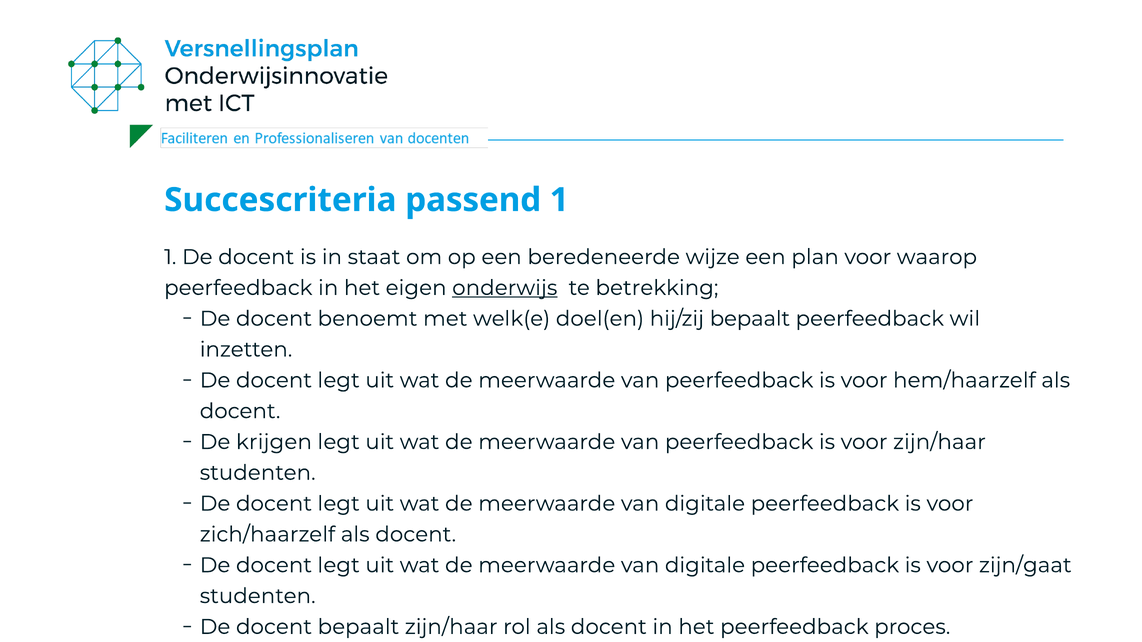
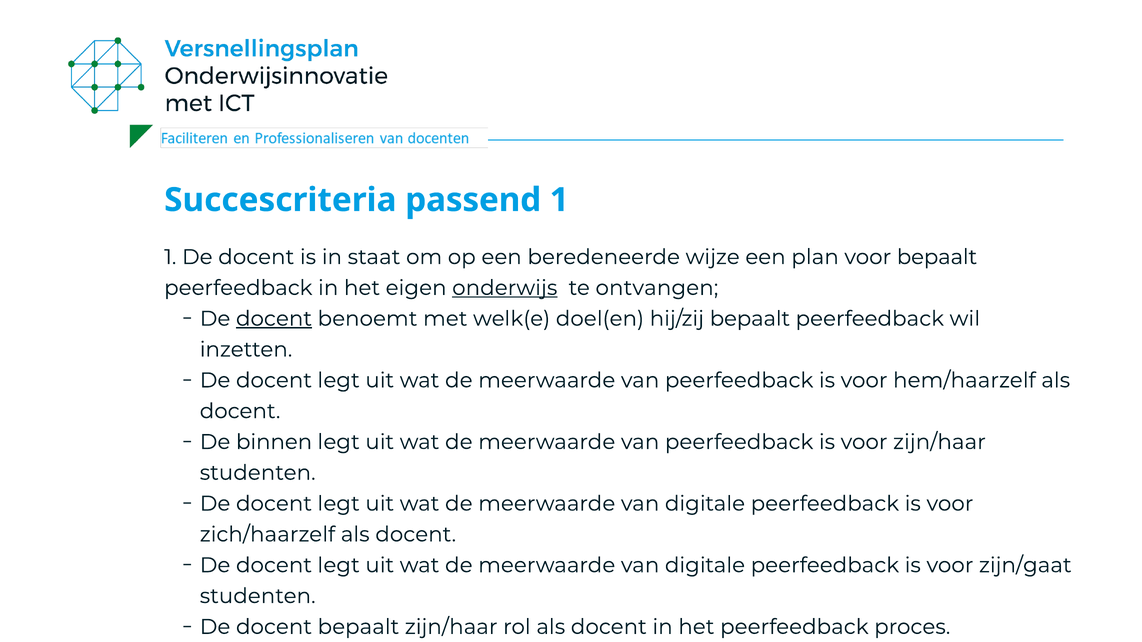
voor waarop: waarop -> bepaalt (937, 257)
betrekking: betrekking -> ontvangen (657, 288)
docent underline: none -> present (274, 319)
krijgen: krijgen -> binnen (274, 442)
